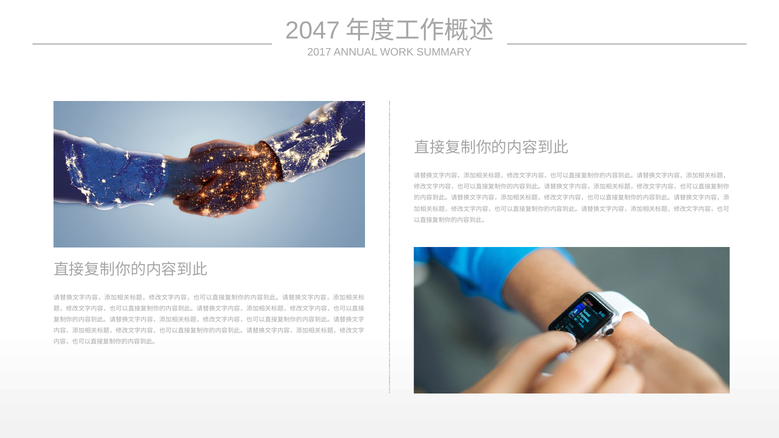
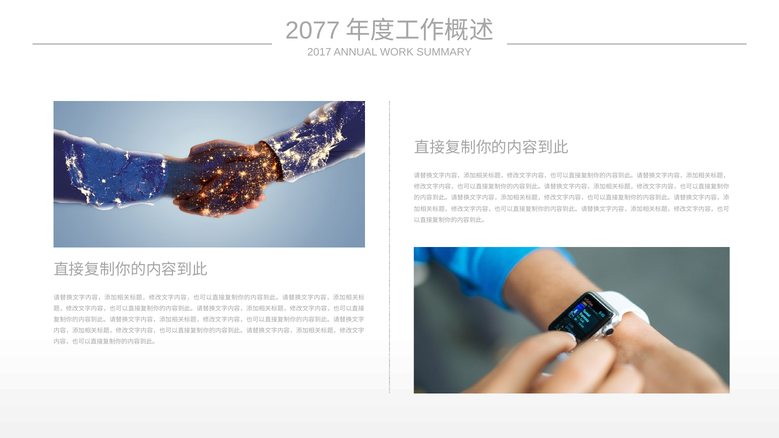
2047: 2047 -> 2077 (313, 31)
